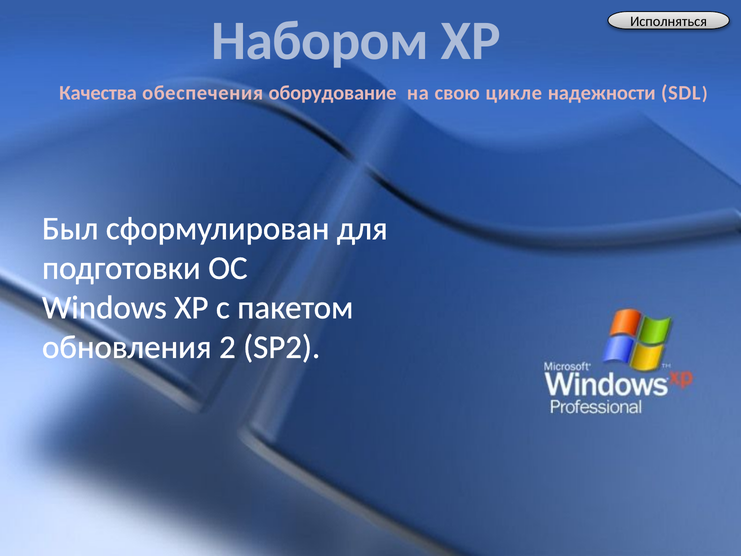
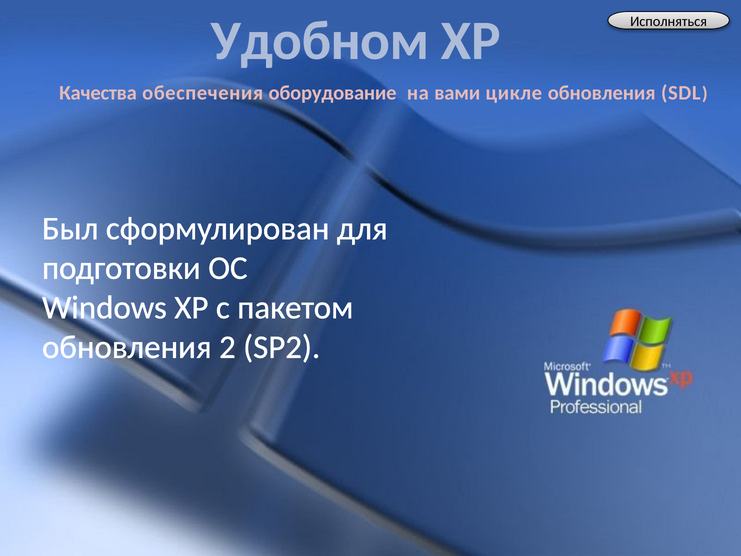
Набором: Набором -> Удобном (320, 41)
свою: свою -> вами (457, 93)
цикле надежности: надежности -> обновления (602, 93)
